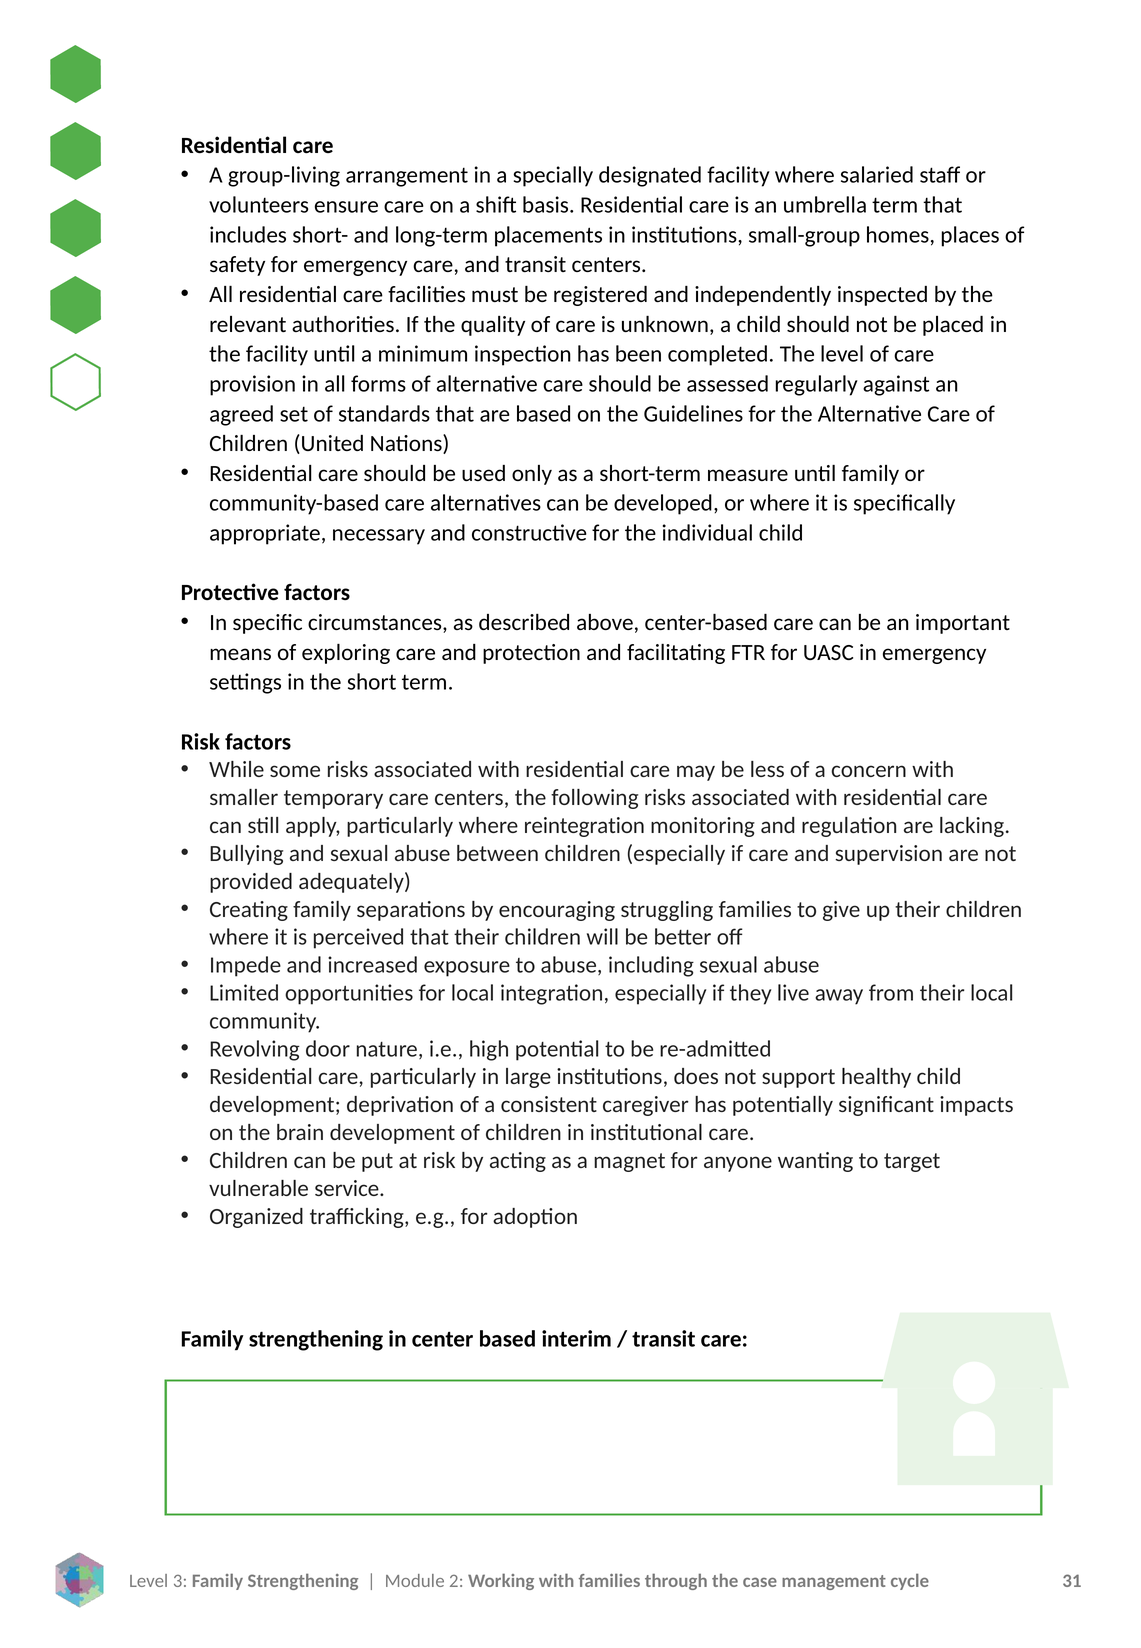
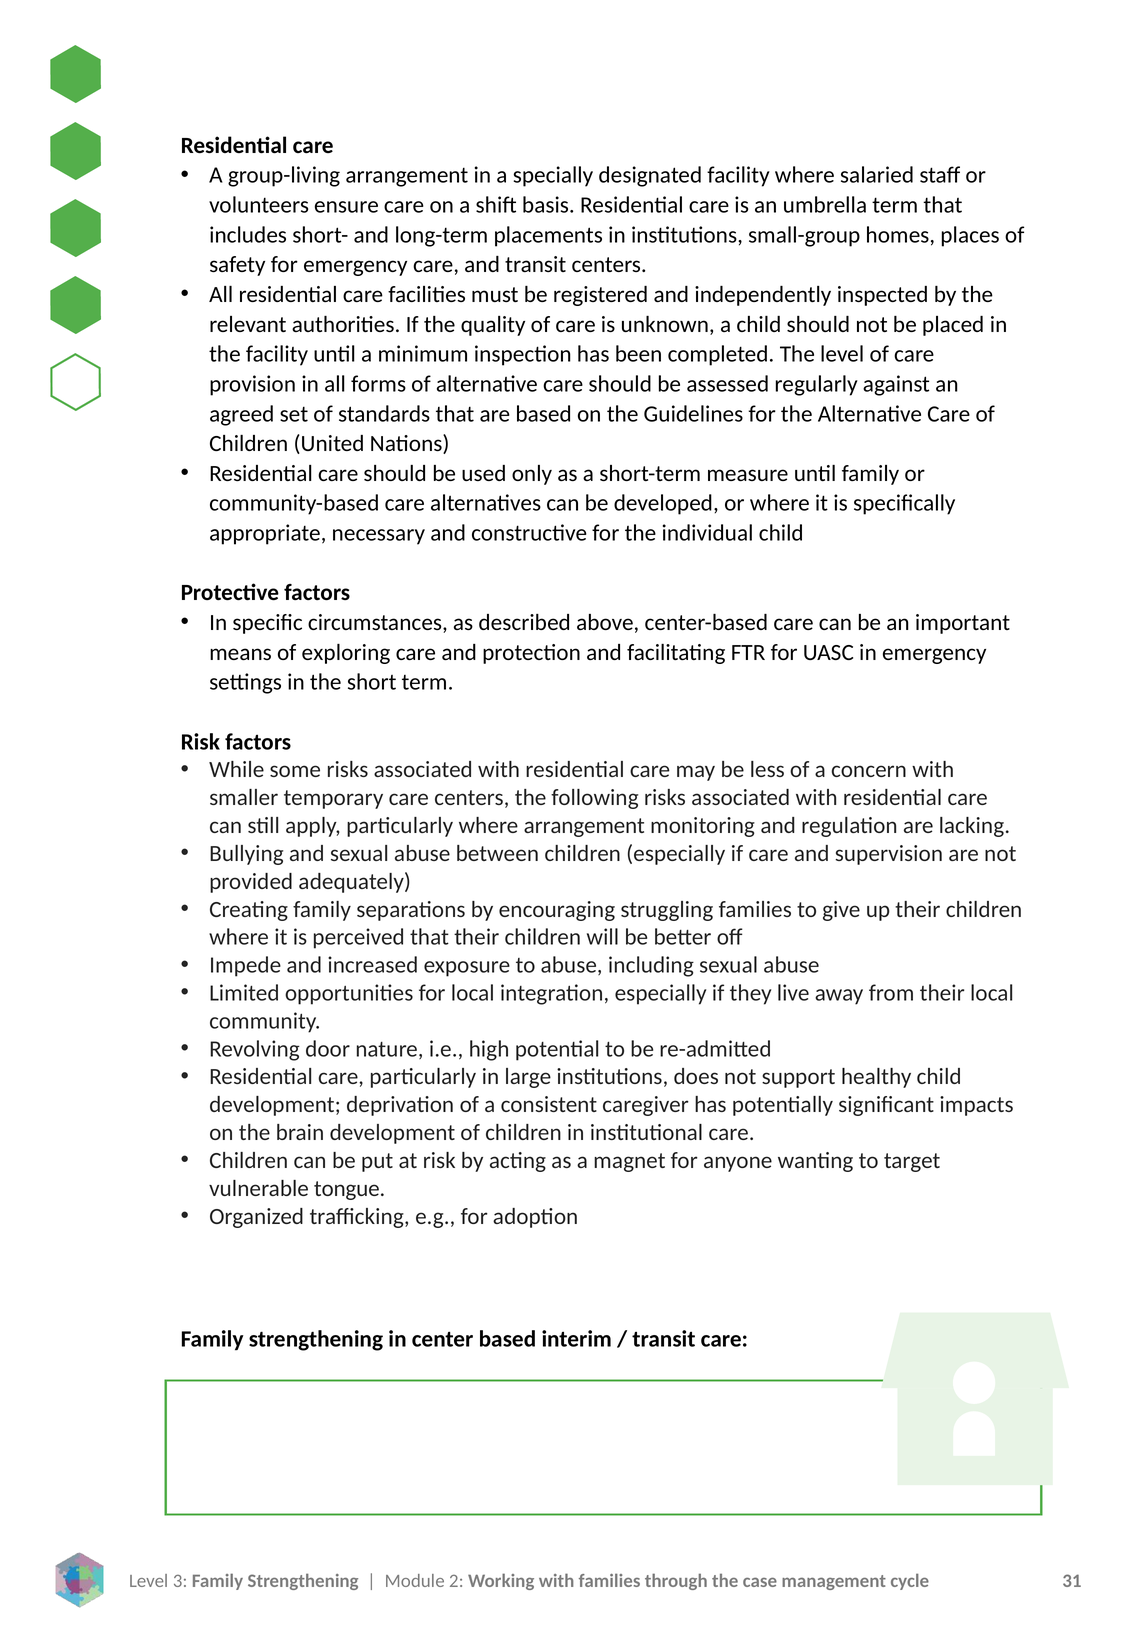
where reintegration: reintegration -> arrangement (584, 826)
service: service -> tongue (350, 1189)
